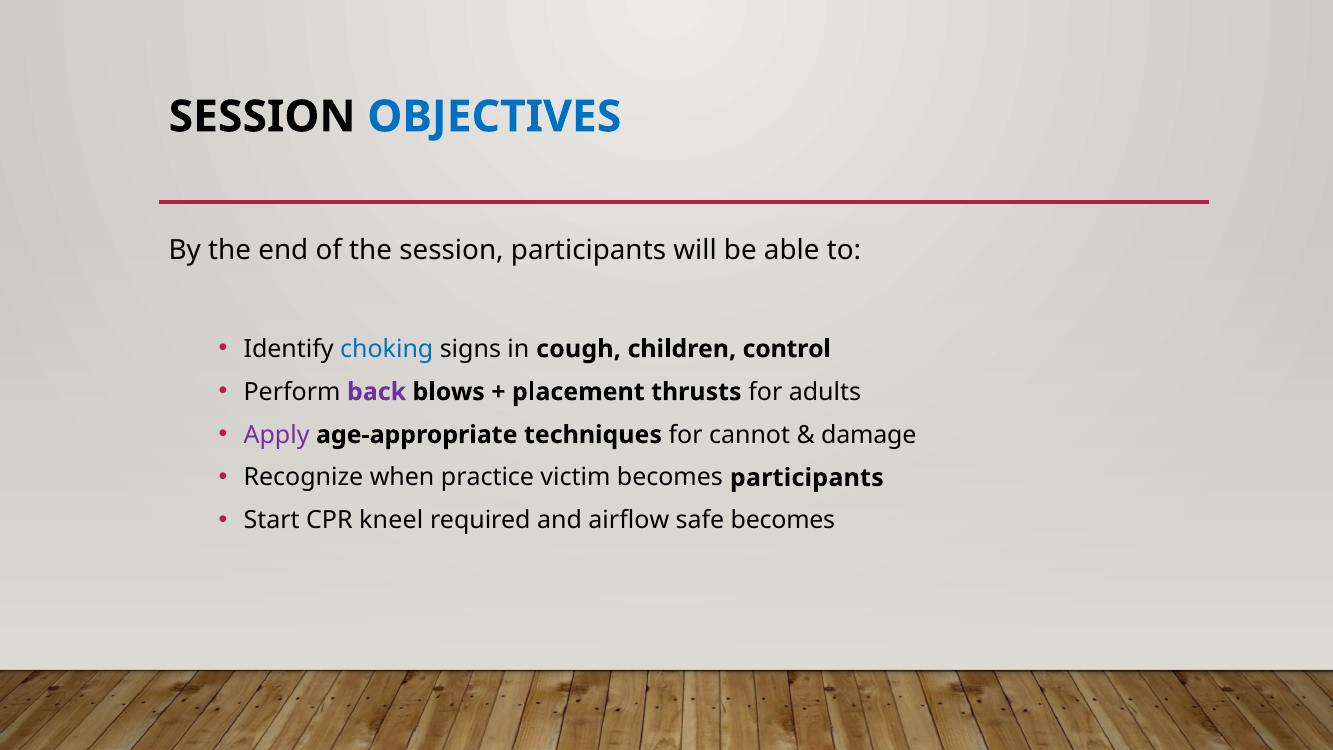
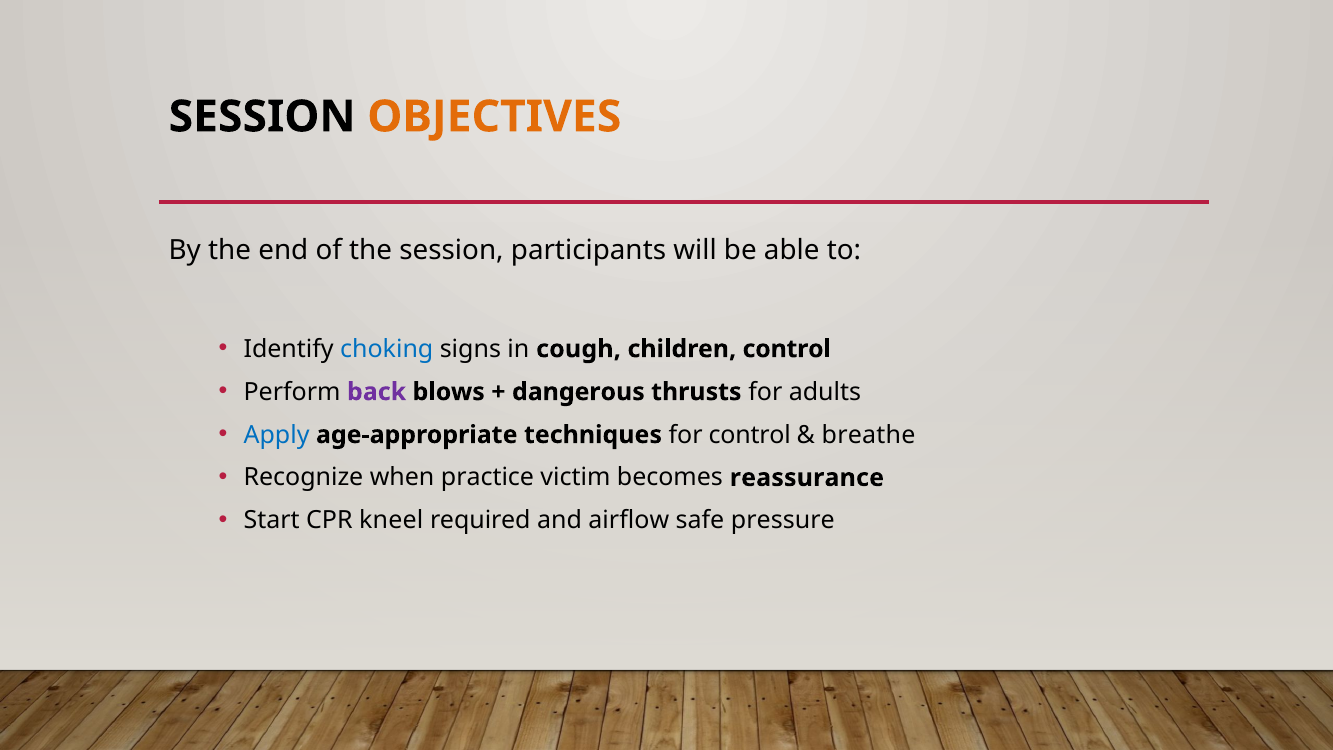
OBJECTIVES colour: blue -> orange (494, 117)
placement: placement -> dangerous (578, 392)
Apply colour: purple -> blue (277, 435)
for cannot: cannot -> control (750, 435)
damage: damage -> breathe (869, 435)
becomes participants: participants -> reassurance (807, 478)
safe becomes: becomes -> pressure (783, 521)
